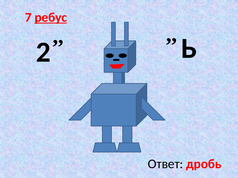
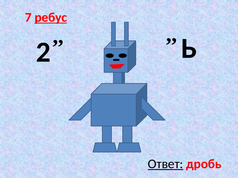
Ответ underline: none -> present (166, 164)
